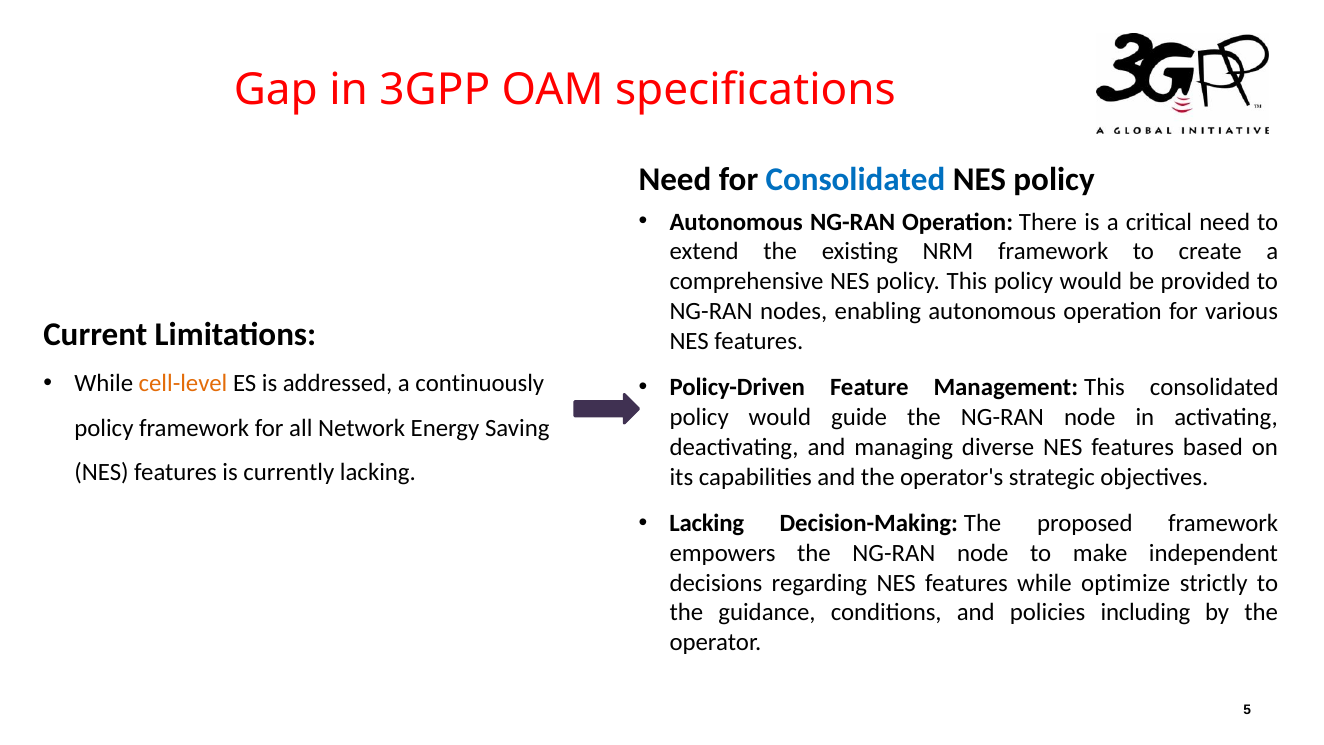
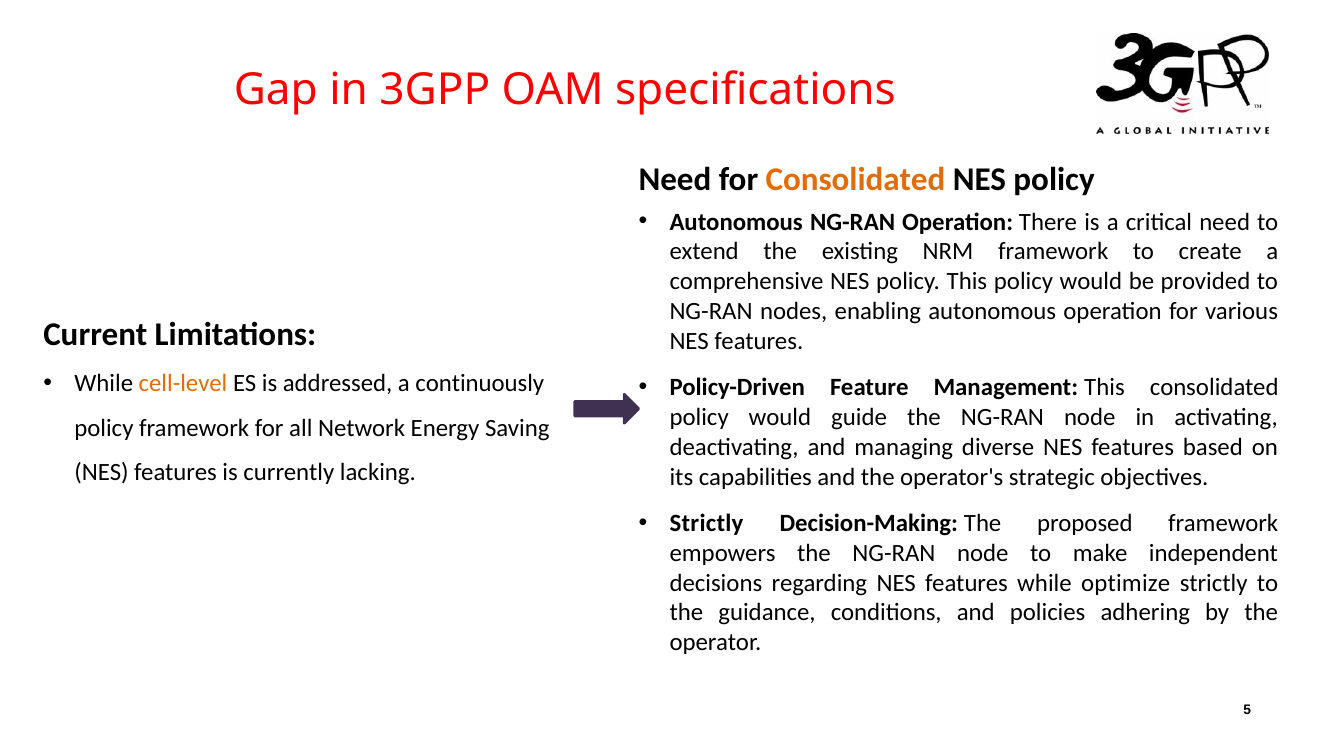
Consolidated colour: blue -> orange (856, 179)
Lacking: Lacking -> Strictly (707, 523)
including: including -> adhering (1145, 612)
